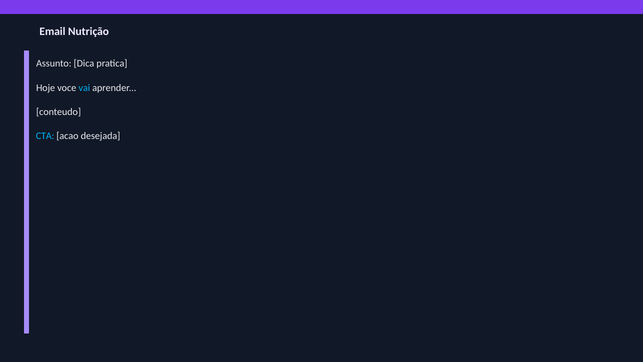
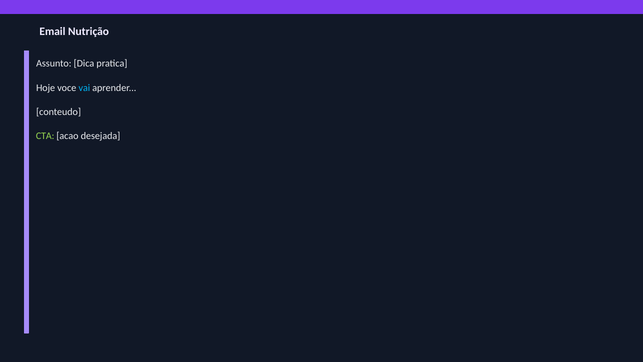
CTA colour: light blue -> light green (45, 136)
